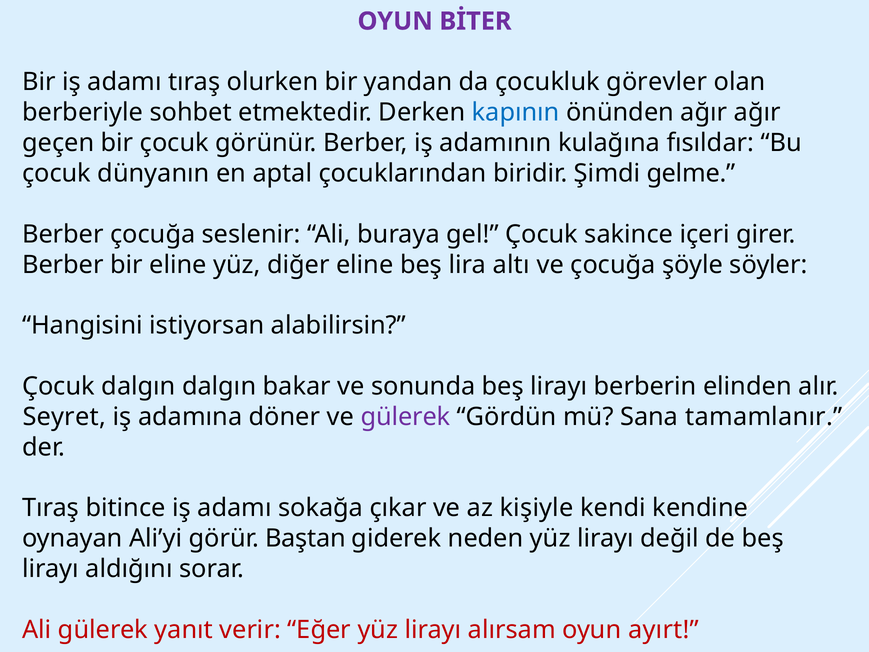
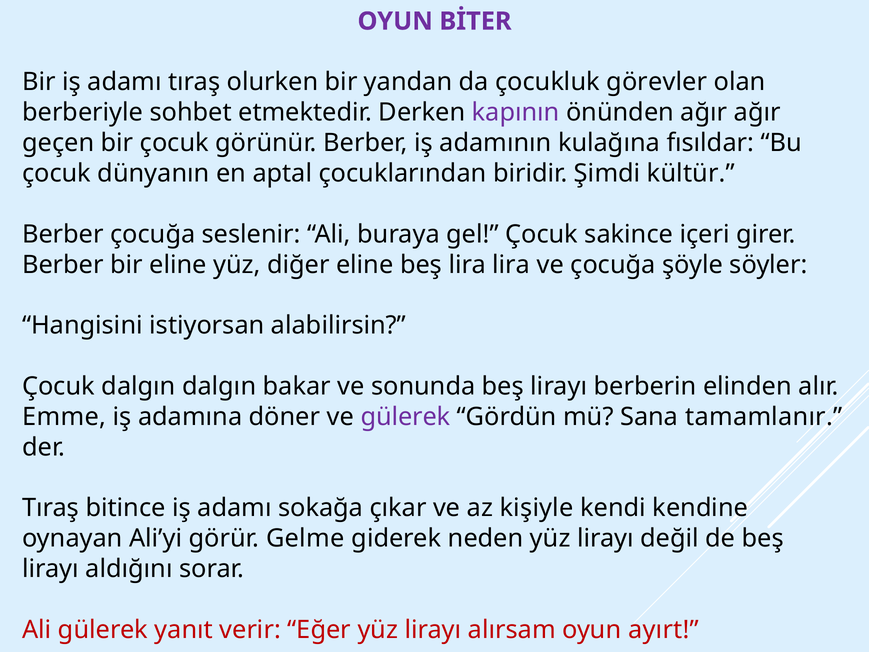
kapının colour: blue -> purple (516, 113)
gelme: gelme -> kültür (691, 173)
lira altı: altı -> lira (511, 265)
Seyret: Seyret -> Emme (64, 417)
Baştan: Baştan -> Gelme (305, 538)
